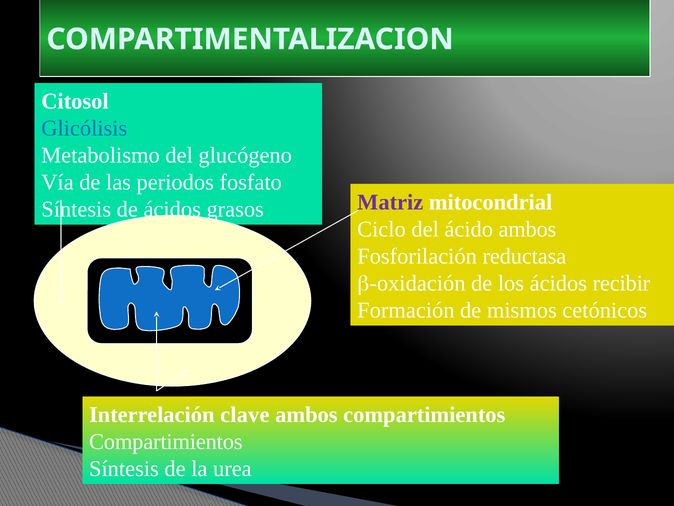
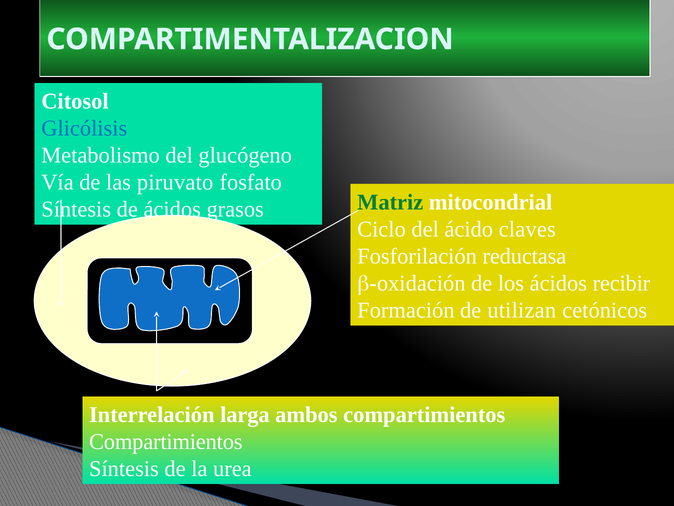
periodos: periodos -> piruvato (175, 182)
Matriz colour: purple -> green (390, 202)
ácido ambos: ambos -> claves (527, 229)
mismos: mismos -> utilizan (522, 310)
clave: clave -> larga (245, 415)
